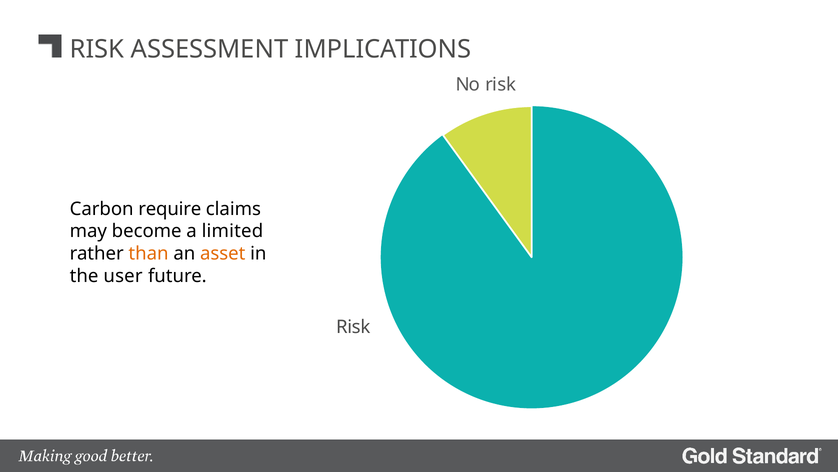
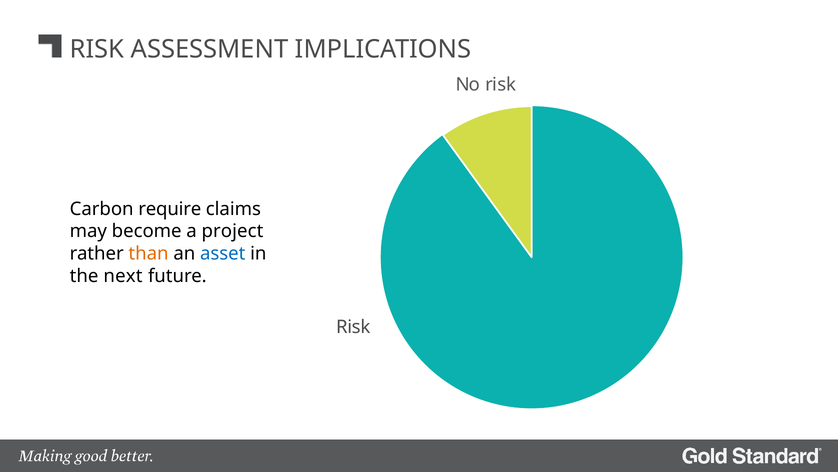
limited: limited -> project (232, 231)
asset colour: orange -> blue (223, 253)
user: user -> next (123, 276)
